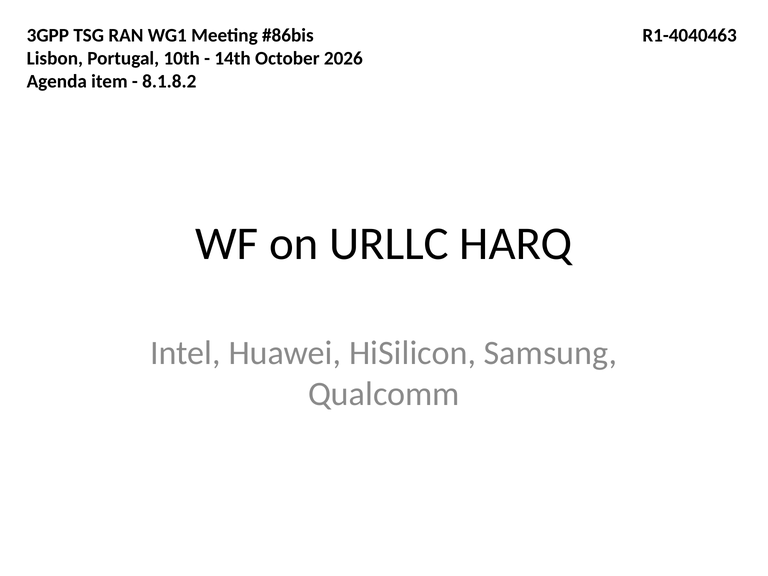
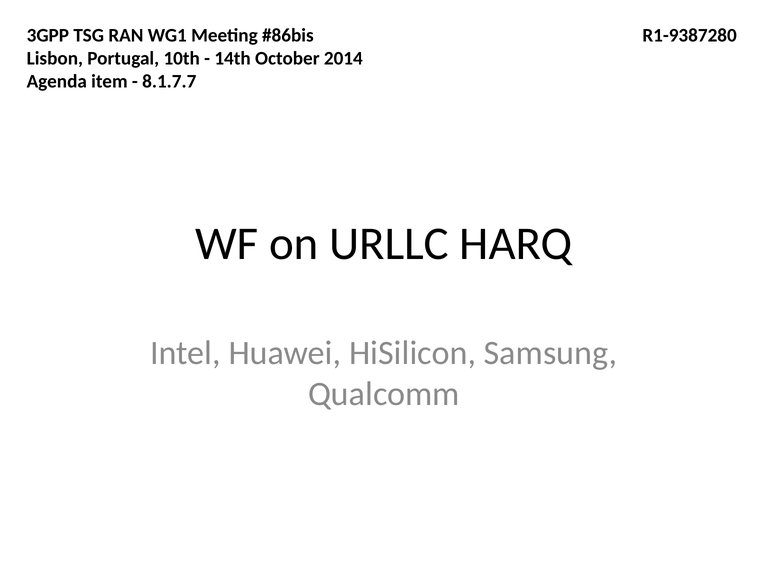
R1-4040463: R1-4040463 -> R1-9387280 (690, 35)
2026: 2026 -> 2014 (343, 59)
8.1.8.2: 8.1.8.2 -> 8.1.7.7 (169, 82)
